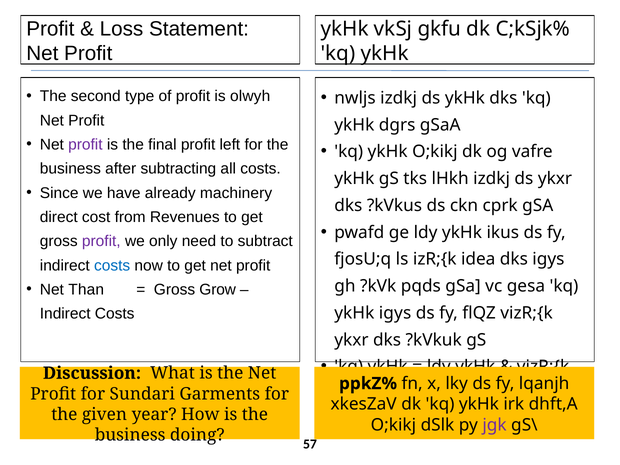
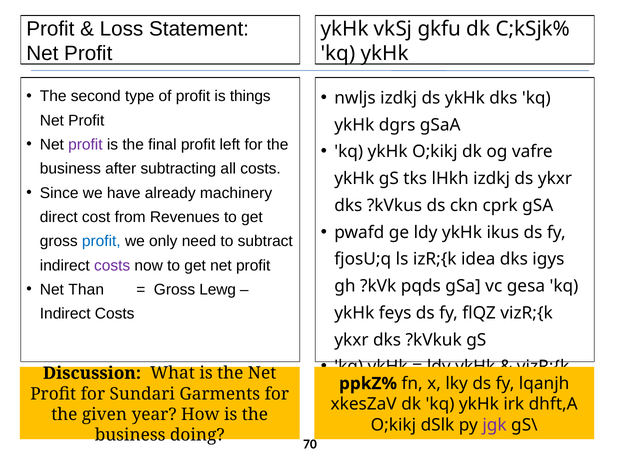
olwyh: olwyh -> things (250, 96)
profit colour: purple -> blue (101, 241)
costs colour: blue -> purple (112, 265)
Grow: Grow -> Lewg (218, 290)
ykHk igys: igys -> feys (395, 313)
57: 57 -> 70 (310, 444)
